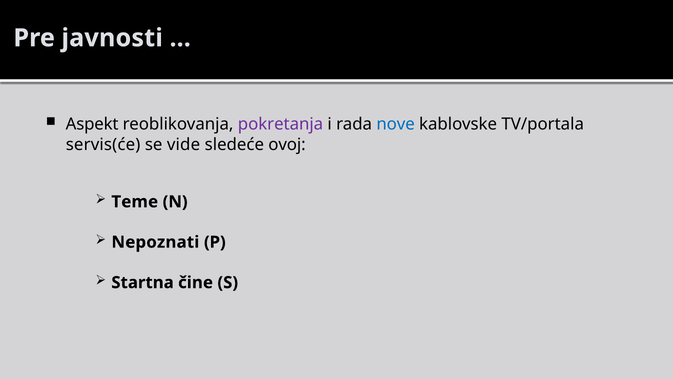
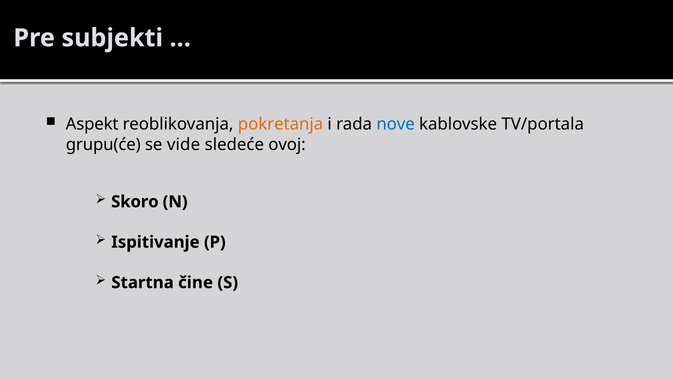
javnosti: javnosti -> subjekti (112, 38)
pokretanja colour: purple -> orange (281, 124)
servis(će: servis(će -> grupu(će (103, 144)
Teme: Teme -> Skoro (135, 202)
Nepoznati: Nepoznati -> Ispitivanje (155, 242)
